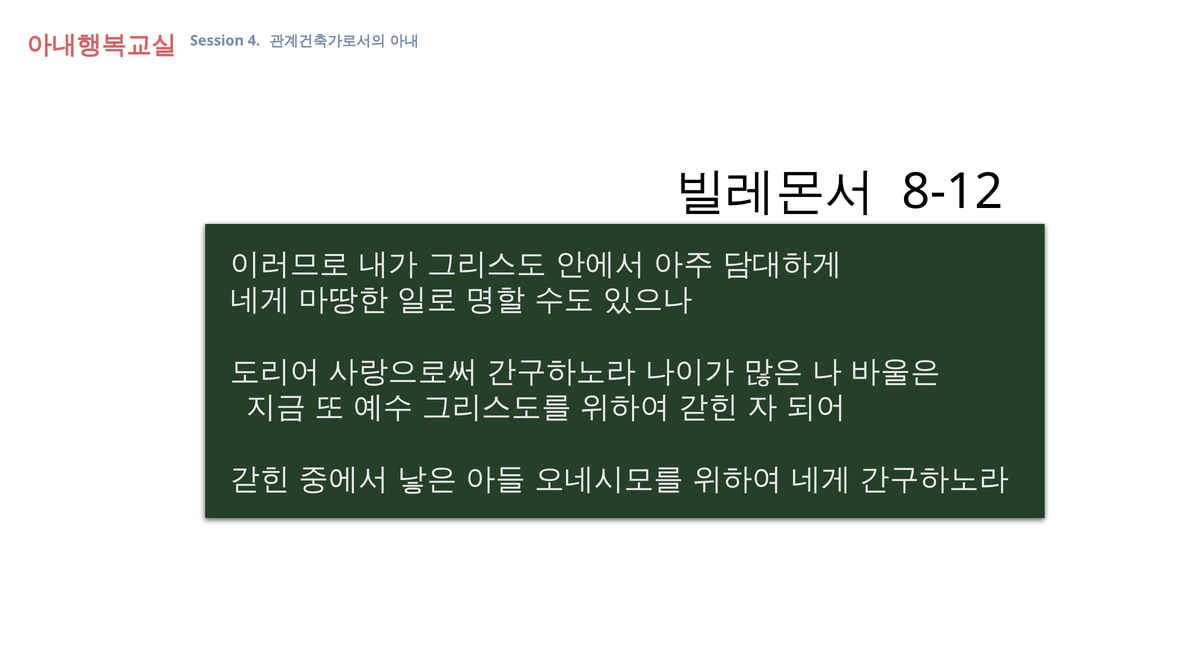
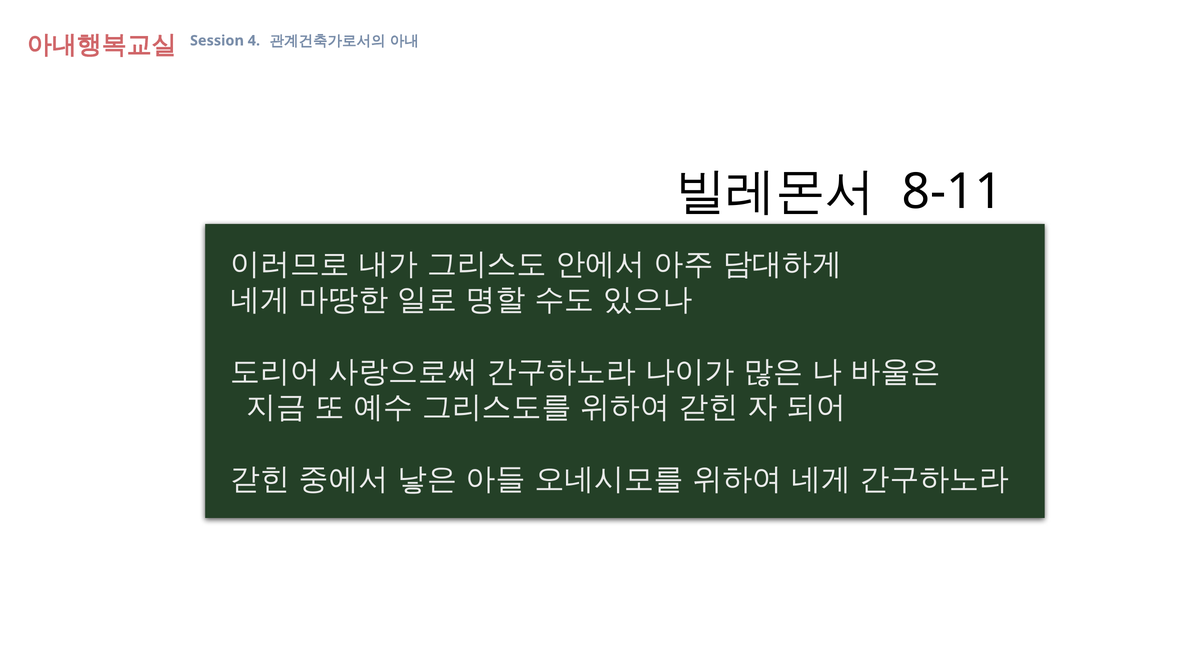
8-12: 8-12 -> 8-11 (952, 192)
